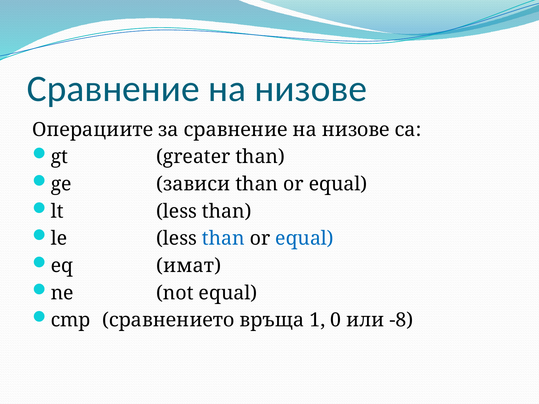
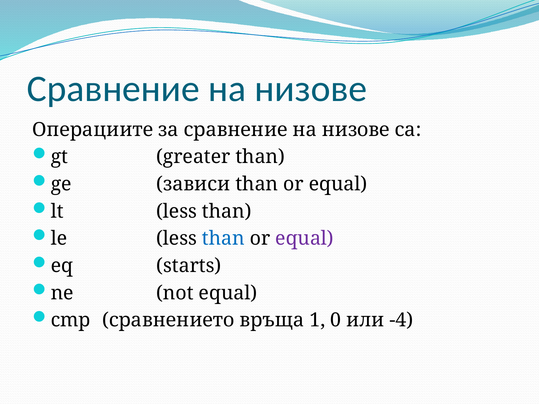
equal colour: blue -> purple (305, 239)
имат: имат -> starts (189, 266)
-8: -8 -> -4 (401, 320)
